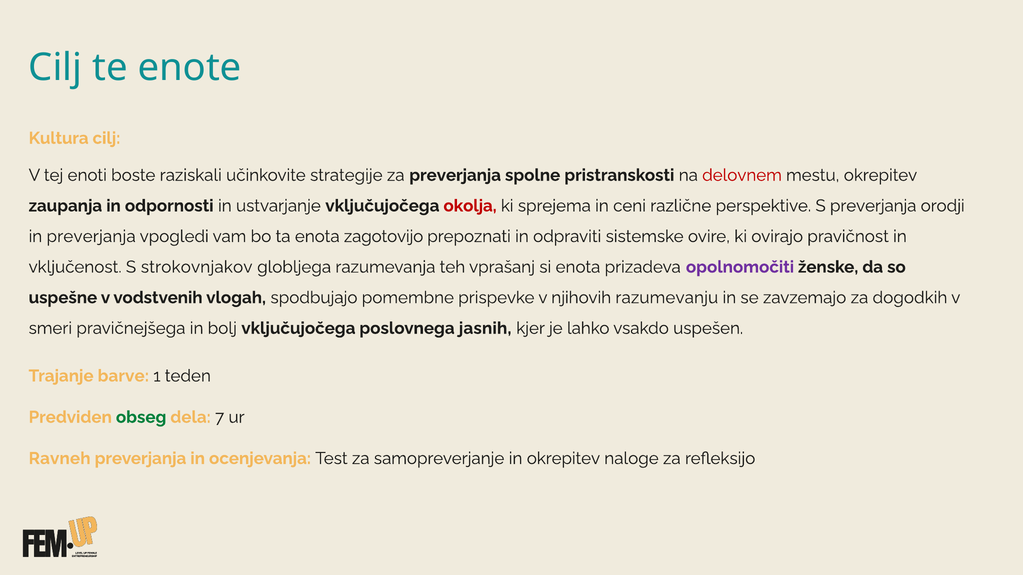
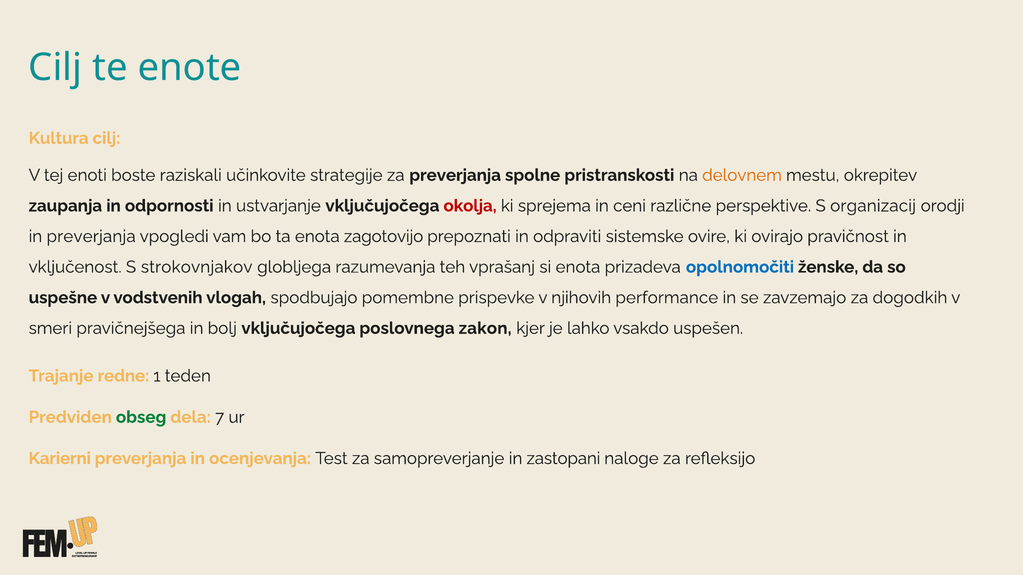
delovnem colour: red -> orange (742, 175)
S preverjanja: preverjanja -> organizacij (873, 206)
opolnomočiti colour: purple -> blue (740, 267)
razumevanju: razumevanju -> performance (667, 298)
jasnih: jasnih -> zakon (485, 328)
barve: barve -> redne (123, 376)
Ravneh: Ravneh -> Karierni (60, 459)
in okrepitev: okrepitev -> zastopani (563, 459)
